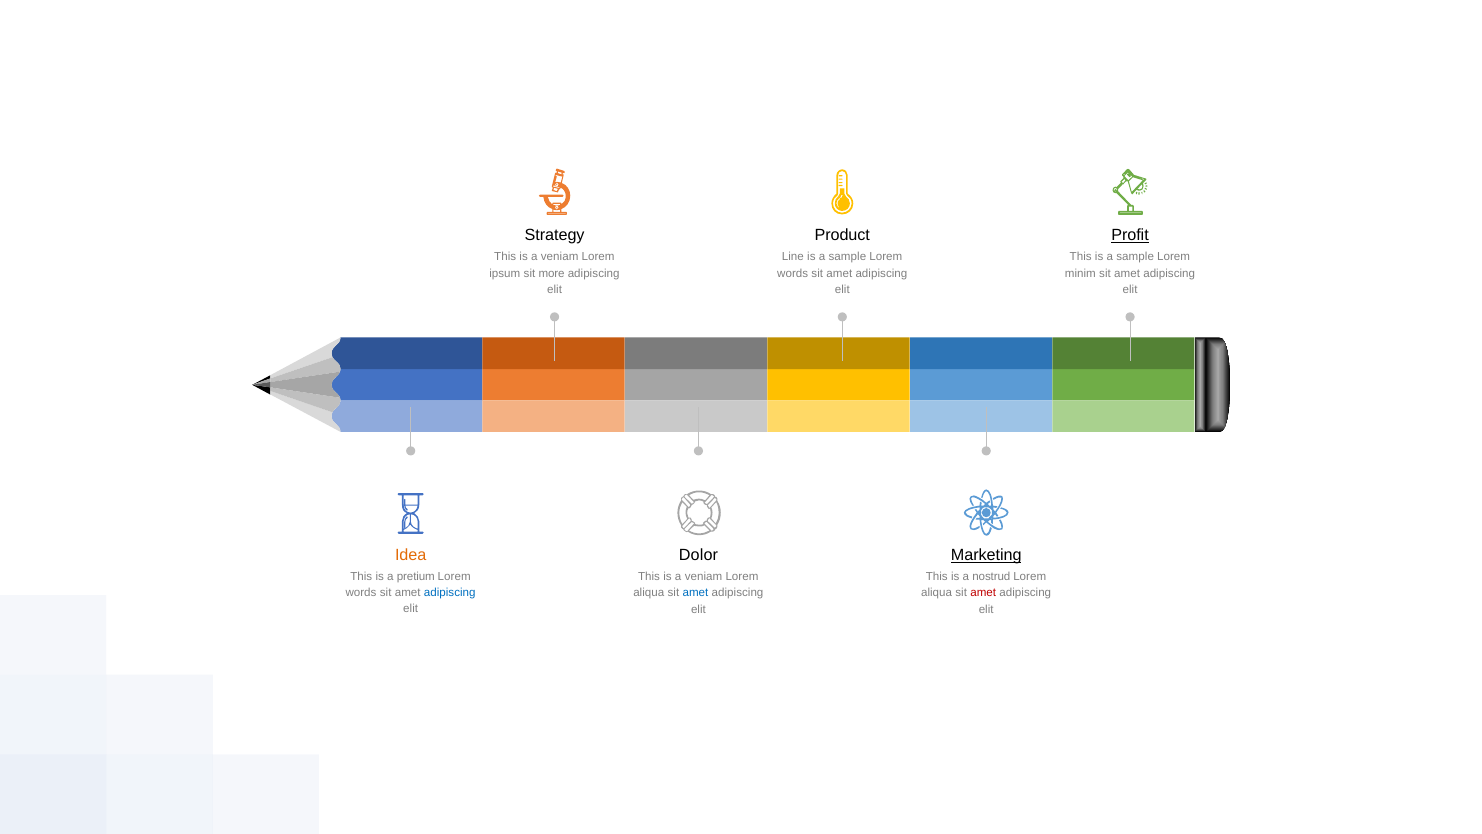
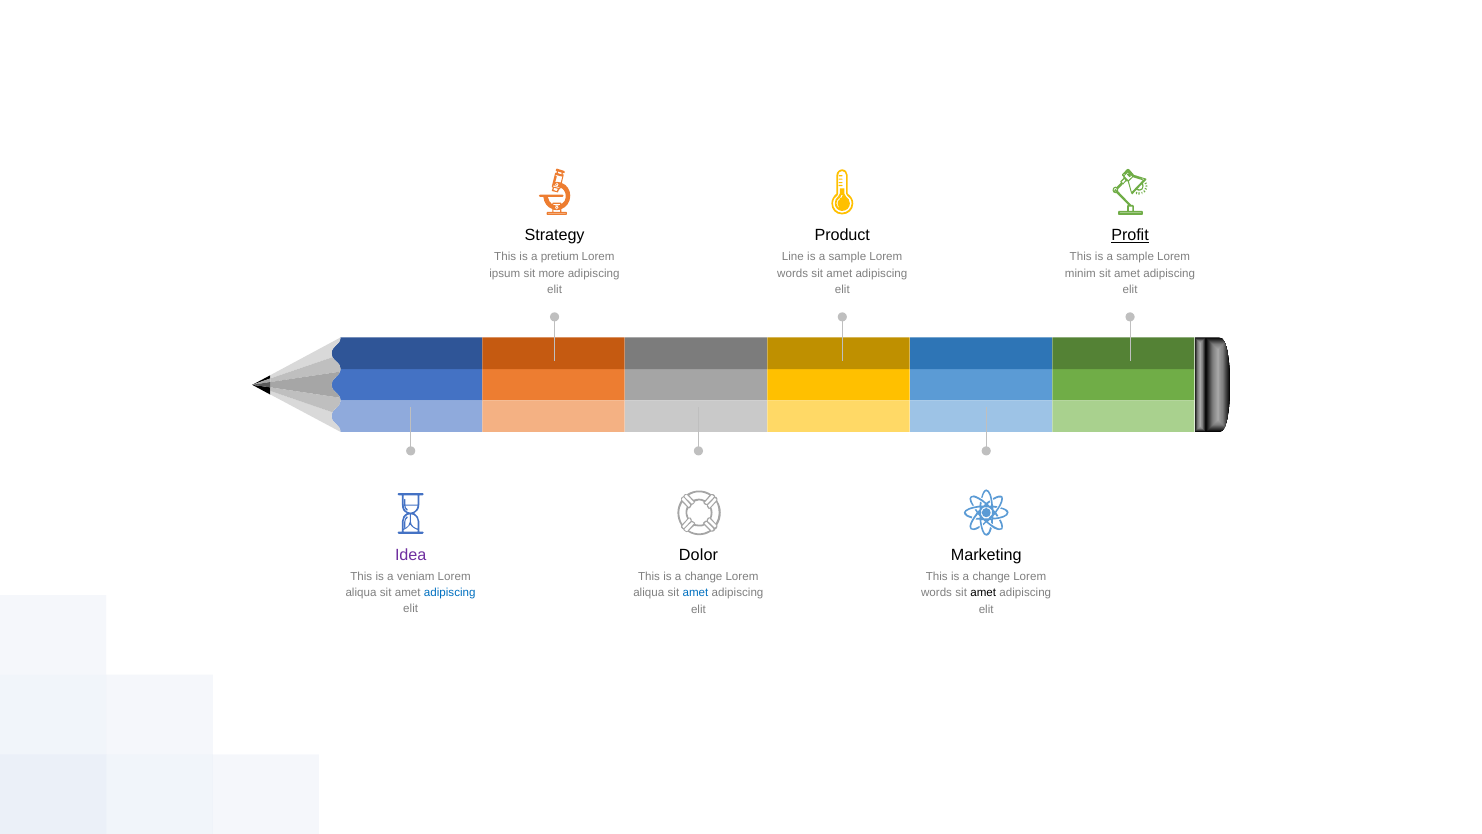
veniam: veniam -> pretium (560, 257)
Idea colour: orange -> purple (411, 555)
Marketing underline: present -> none (986, 555)
pretium: pretium -> veniam (416, 576)
veniam: veniam -> change (704, 577)
nostrud: nostrud -> change (991, 577)
words: words -> aliqua (361, 592)
aliqua: aliqua -> words (937, 593)
amet colour: red -> black (983, 593)
